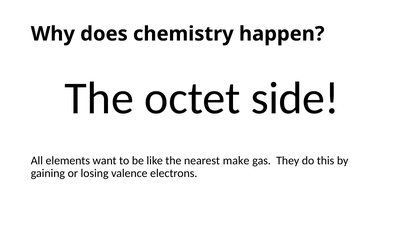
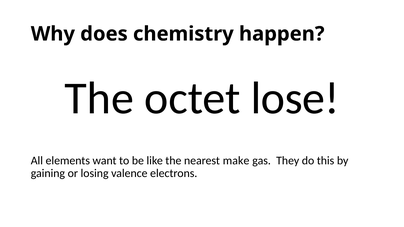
side: side -> lose (295, 99)
